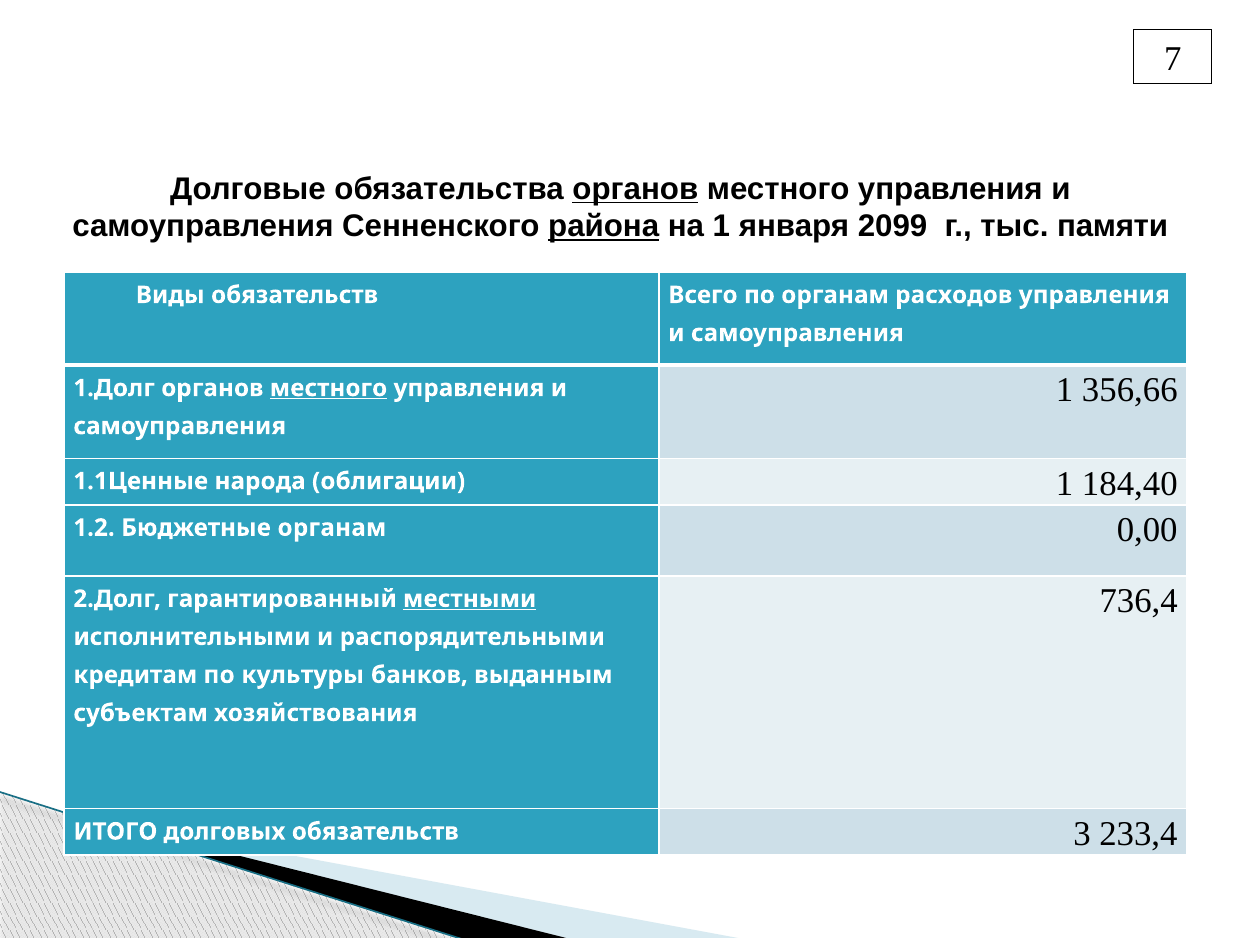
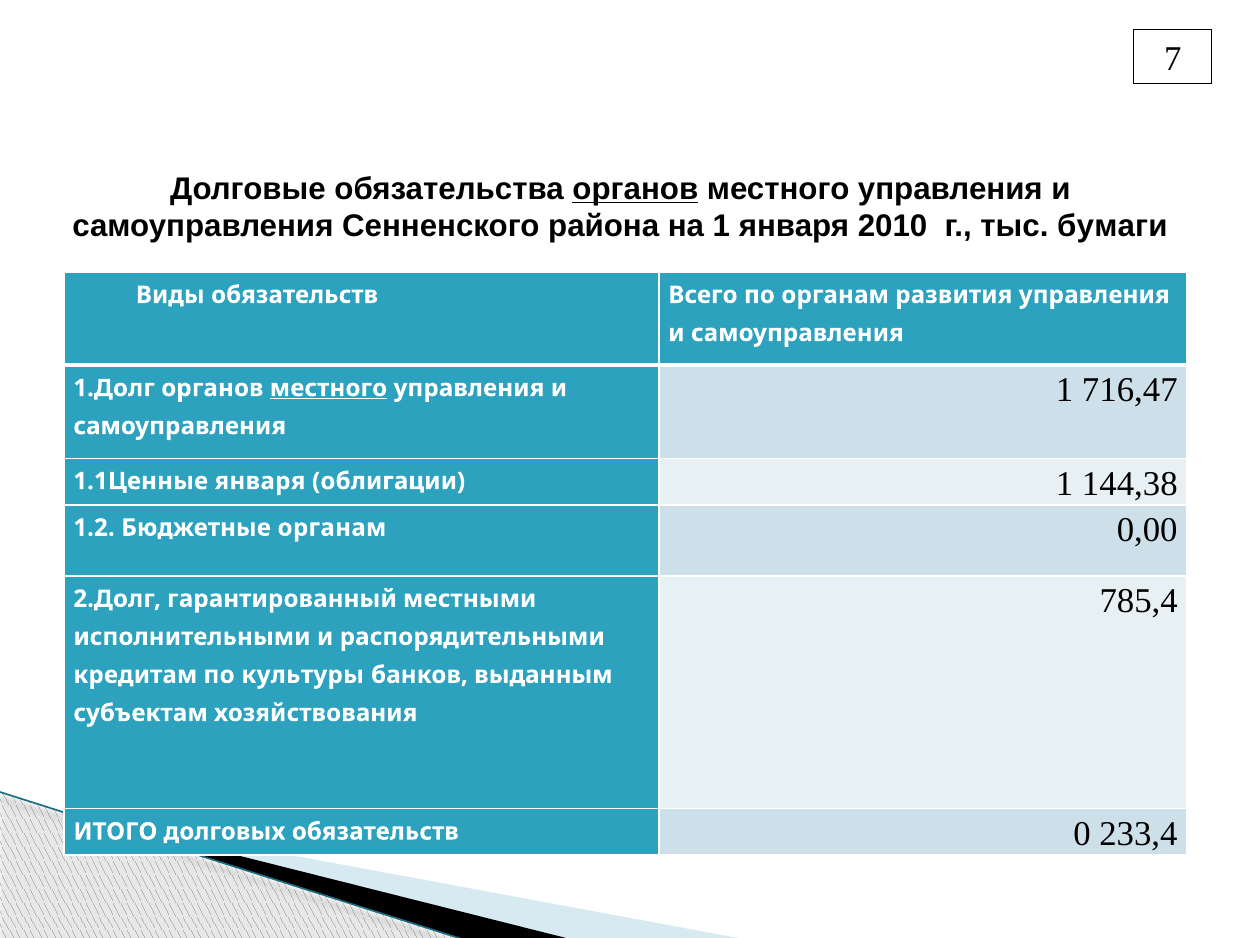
района underline: present -> none (604, 227)
2099: 2099 -> 2010 (893, 227)
памяти: памяти -> бумаги (1112, 227)
расходов: расходов -> развития (954, 295)
356,66: 356,66 -> 716,47 (1130, 391)
1.1Ценные народа: народа -> января (260, 481)
184,40: 184,40 -> 144,38 (1130, 484)
736,4: 736,4 -> 785,4 (1139, 601)
местными underline: present -> none (470, 599)
3: 3 -> 0 (1082, 834)
